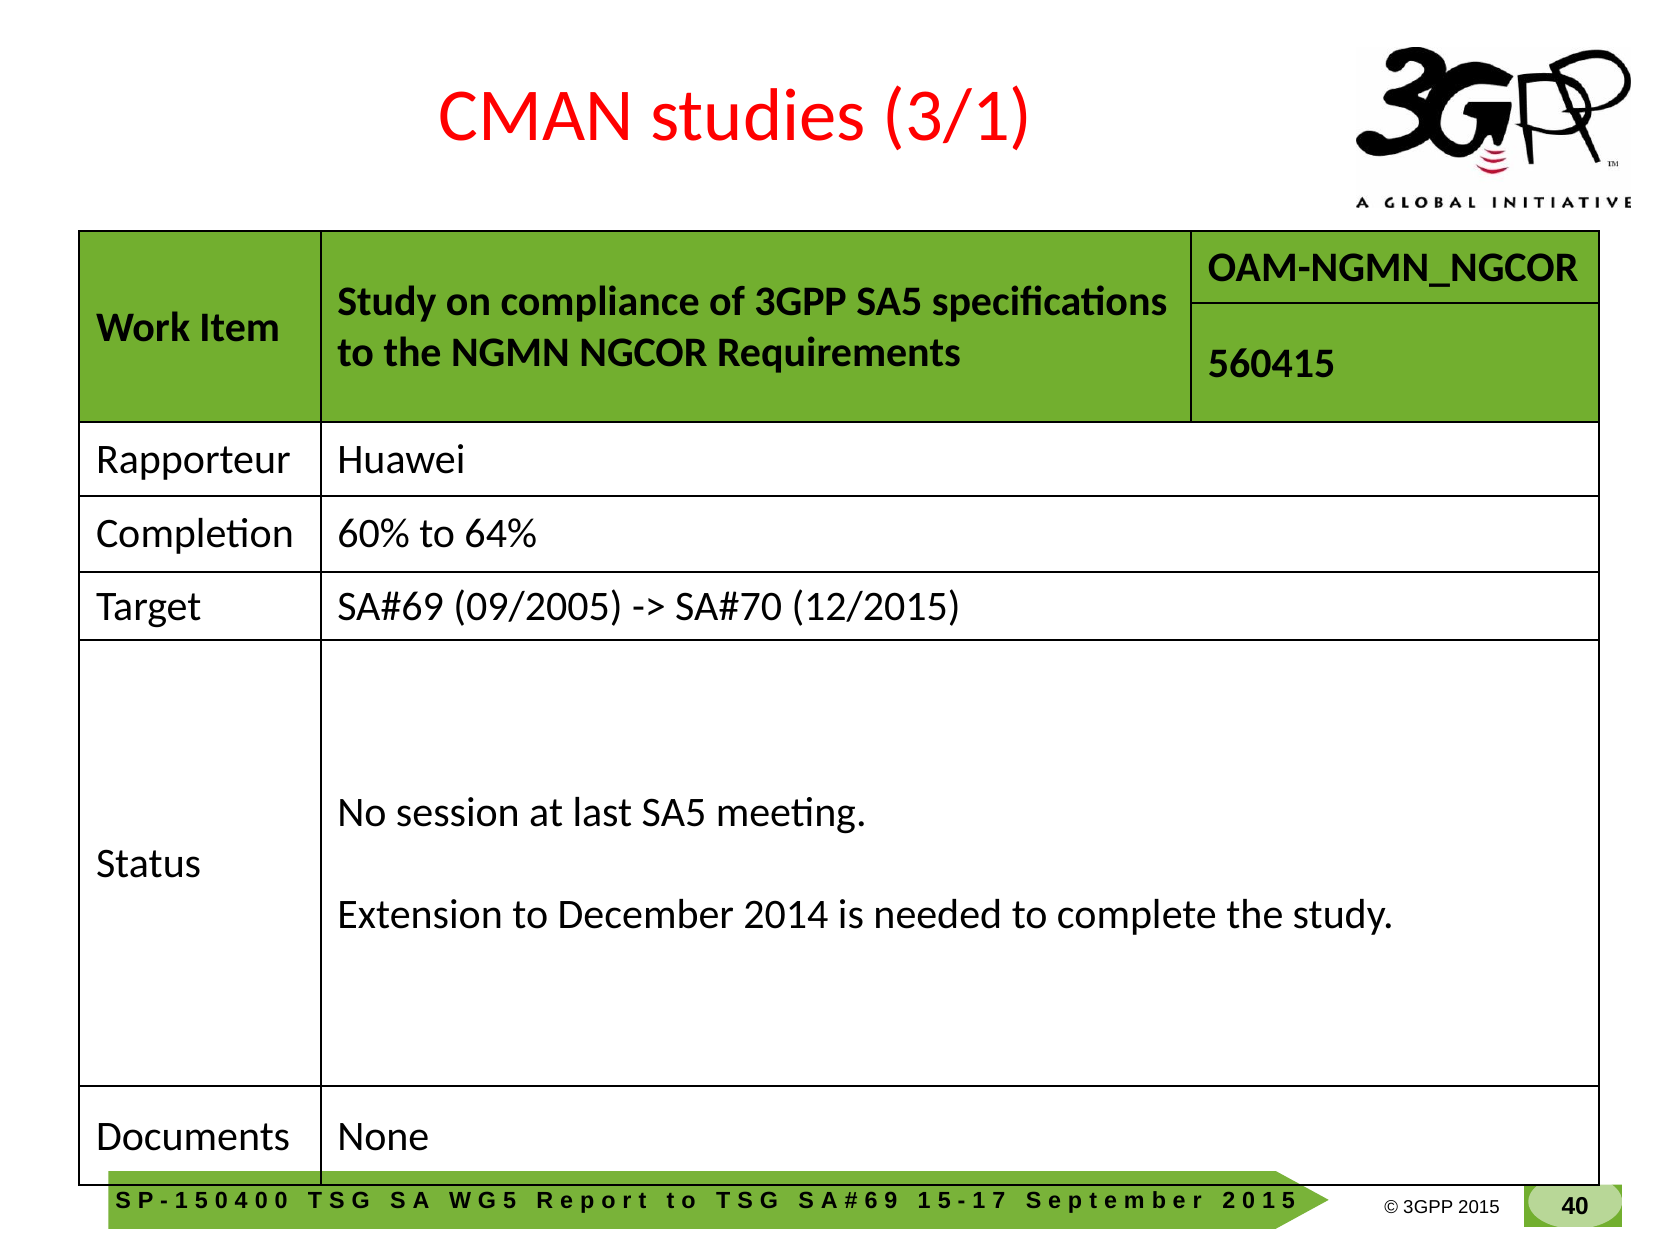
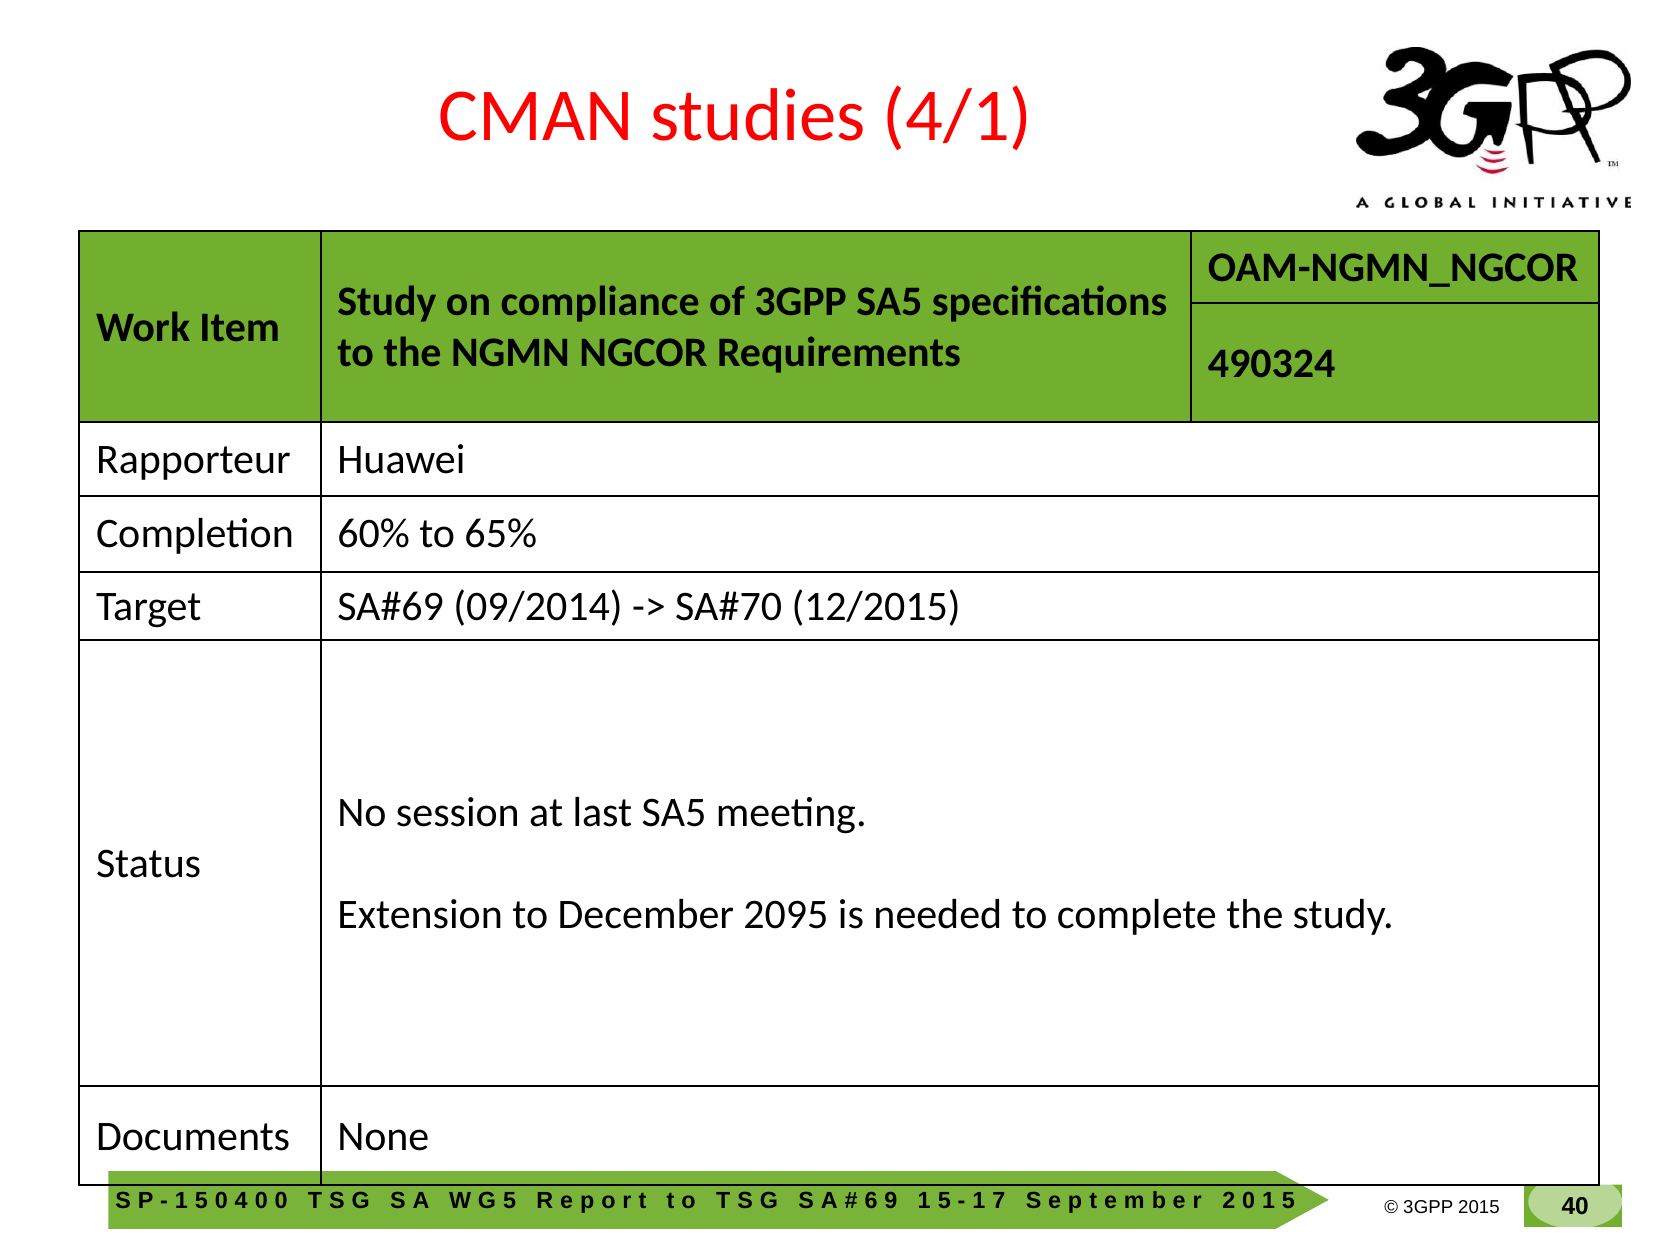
3/1: 3/1 -> 4/1 (958, 116)
560415: 560415 -> 490324 (1272, 363)
64%: 64% -> 65% (501, 534)
09/2005: 09/2005 -> 09/2014 (538, 606)
2014: 2014 -> 2095 (786, 915)
